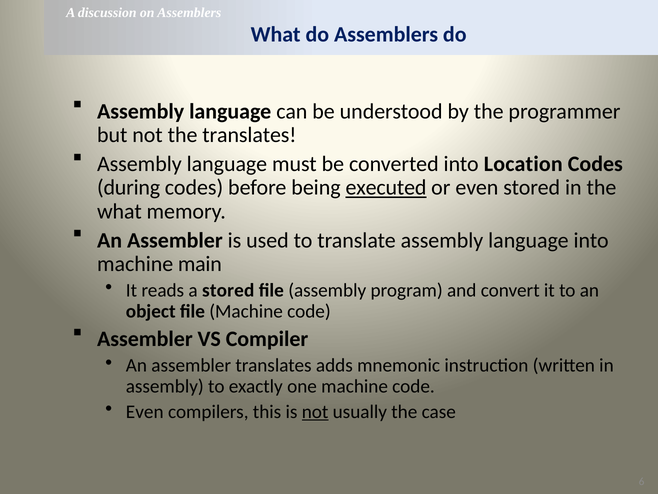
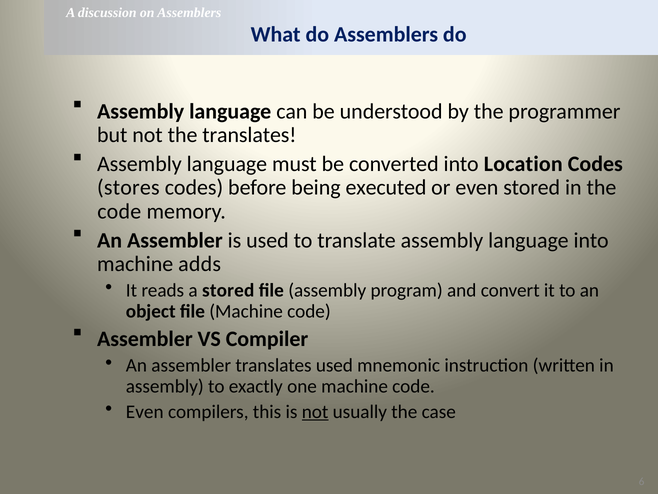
during: during -> stores (128, 187)
executed underline: present -> none (386, 187)
what: what -> code (119, 211)
main: main -> adds (200, 264)
translates adds: adds -> used (334, 365)
